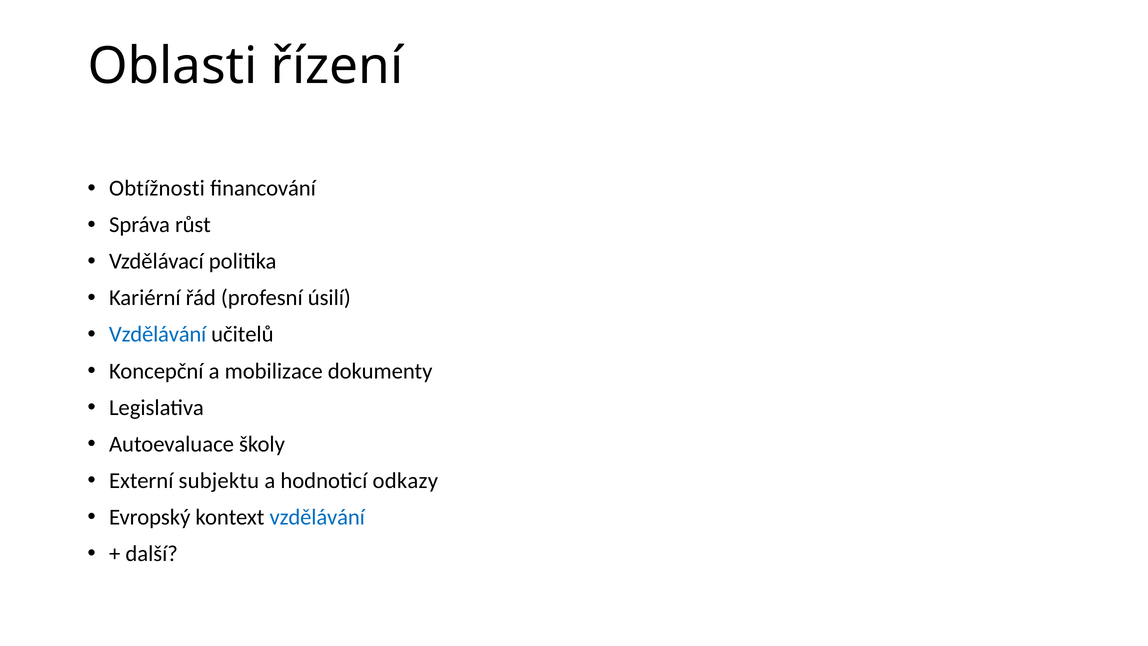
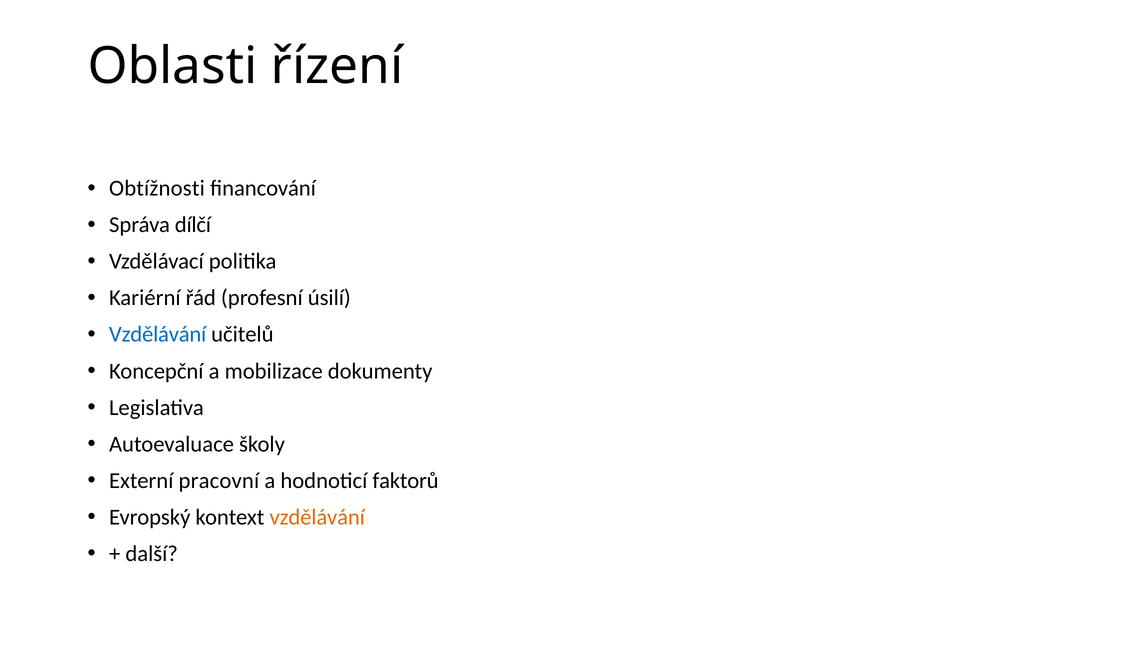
růst: růst -> dílčí (193, 225)
subjektu: subjektu -> pracovní (219, 480)
odkazy: odkazy -> faktorů (406, 480)
vzdělávání colour: blue -> orange (317, 517)
